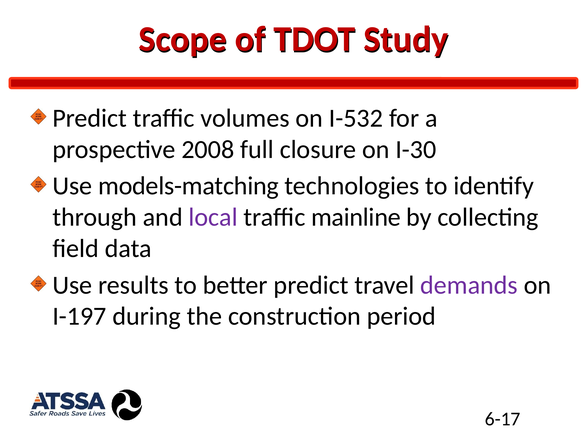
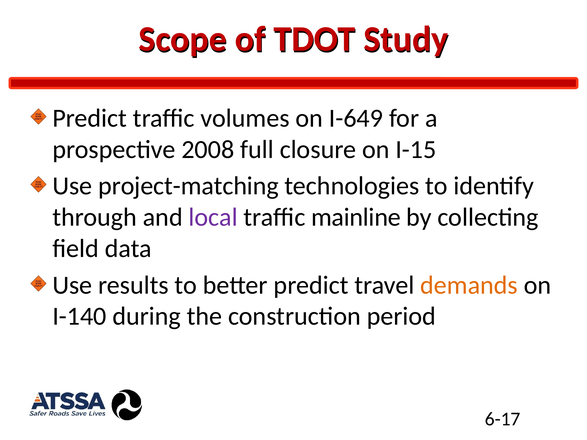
I-532: I-532 -> I-649 (356, 118)
I-30: I-30 -> I-15 (416, 150)
models-matching: models-matching -> project-matching (188, 186)
demands colour: purple -> orange (469, 285)
I-197: I-197 -> I-140 (79, 317)
